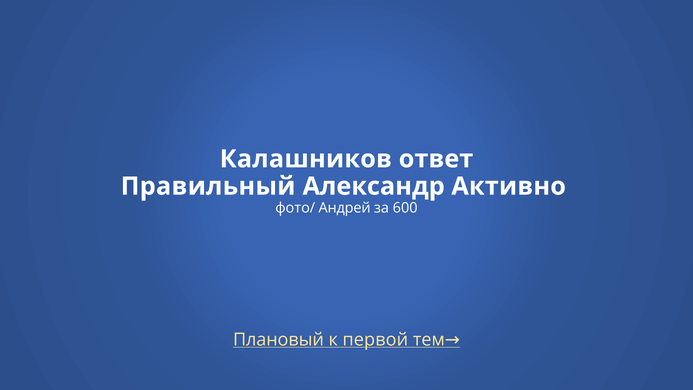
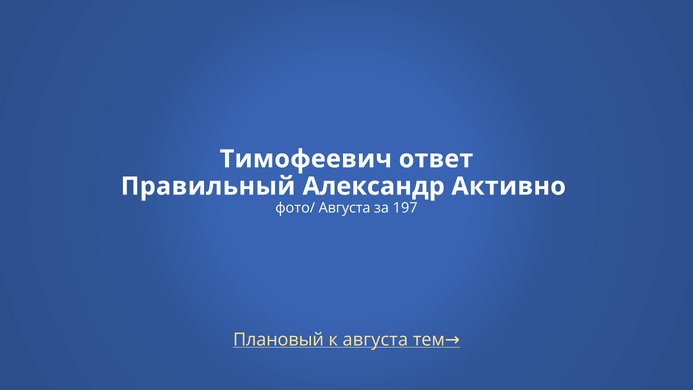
Калашников: Калашников -> Тимофеевич (306, 159)
фото/ Андрей: Андрей -> Августа (345, 208)
600: 600 -> 197 (405, 208)
к первой: первой -> августа (375, 340)
